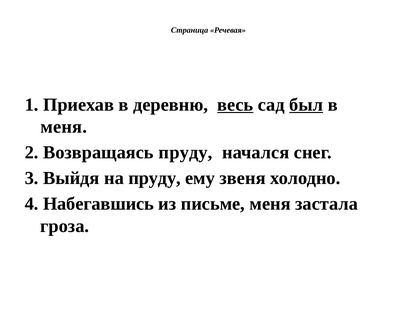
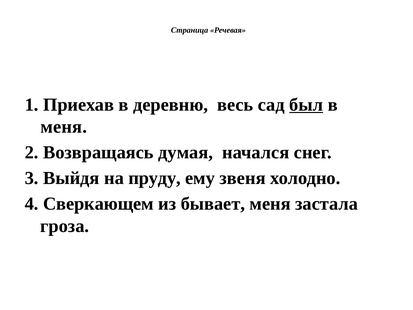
весь underline: present -> none (235, 105)
Возвращаясь пруду: пруду -> думая (186, 152)
Набегавшись: Набегавшись -> Сверкающем (98, 204)
письме: письме -> бывает (213, 204)
